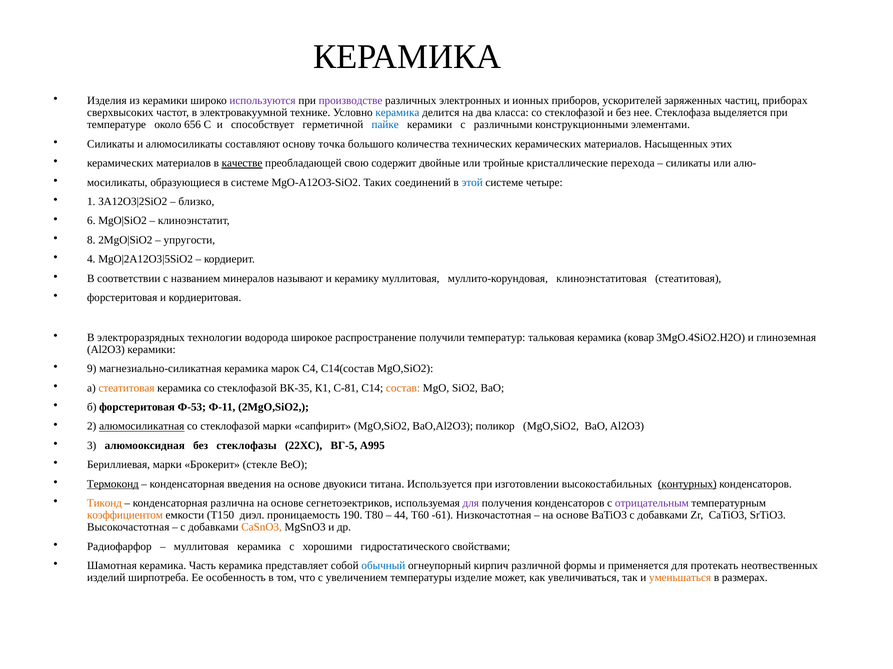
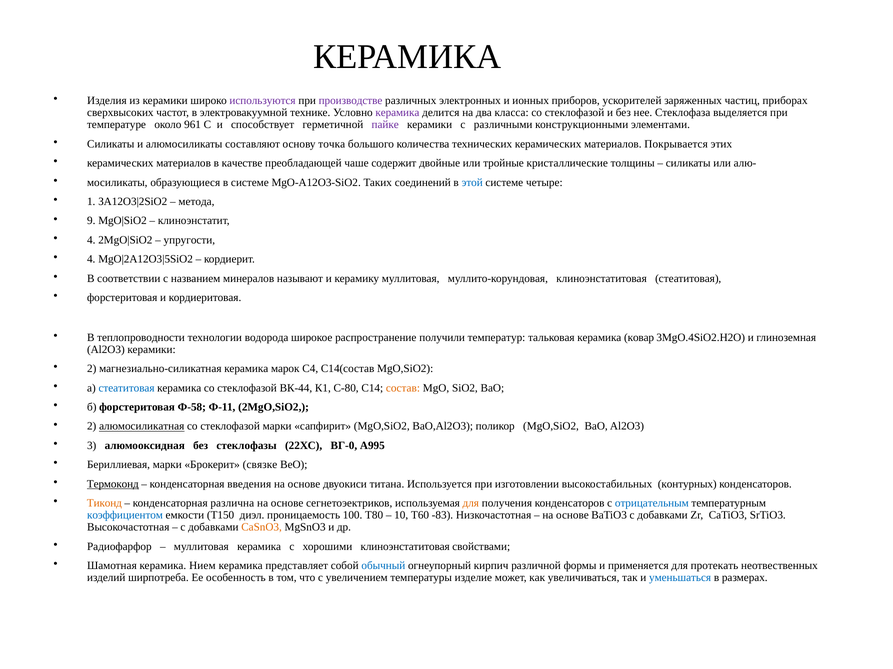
керамика colour: blue -> purple (397, 113)
656: 656 -> 961 (193, 125)
пайке colour: blue -> purple (385, 125)
Насыщенных: Насыщенных -> Покрывается (676, 144)
качестве underline: present -> none (242, 163)
свою: свою -> чаше (357, 163)
перехода: перехода -> толщины (633, 163)
близко: близко -> метода (196, 202)
6: 6 -> 9 (91, 221)
8: 8 -> 4 (91, 240)
электроразрядных: электроразрядных -> теплопроводности (141, 338)
9: 9 -> 2 (92, 369)
стеатитовая colour: orange -> blue (127, 388)
ВК-35: ВК-35 -> ВК-44 (296, 388)
С-81: С-81 -> С-80 (346, 388)
Ф-53: Ф-53 -> Ф-58 (192, 408)
ВГ-5: ВГ-5 -> ВГ-0 (344, 446)
стекле: стекле -> связке (260, 465)
контурных underline: present -> none (687, 484)
для colour: purple -> orange (471, 504)
отрицательным colour: purple -> blue (652, 504)
коэффициентом colour: orange -> blue (125, 516)
190: 190 -> 100 (353, 516)
44: 44 -> 10 (401, 516)
-61: -61 -> -83 (442, 516)
хорошими гидростатического: гидростатического -> клиноэнстатитовая (405, 547)
Часть: Часть -> Нием (202, 566)
уменьшаться colour: orange -> blue (680, 578)
